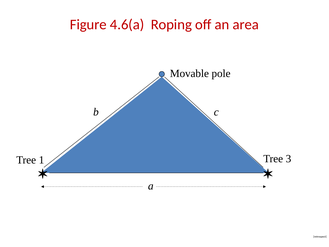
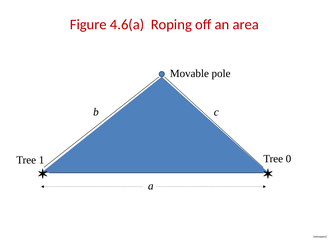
3: 3 -> 0 (288, 158)
